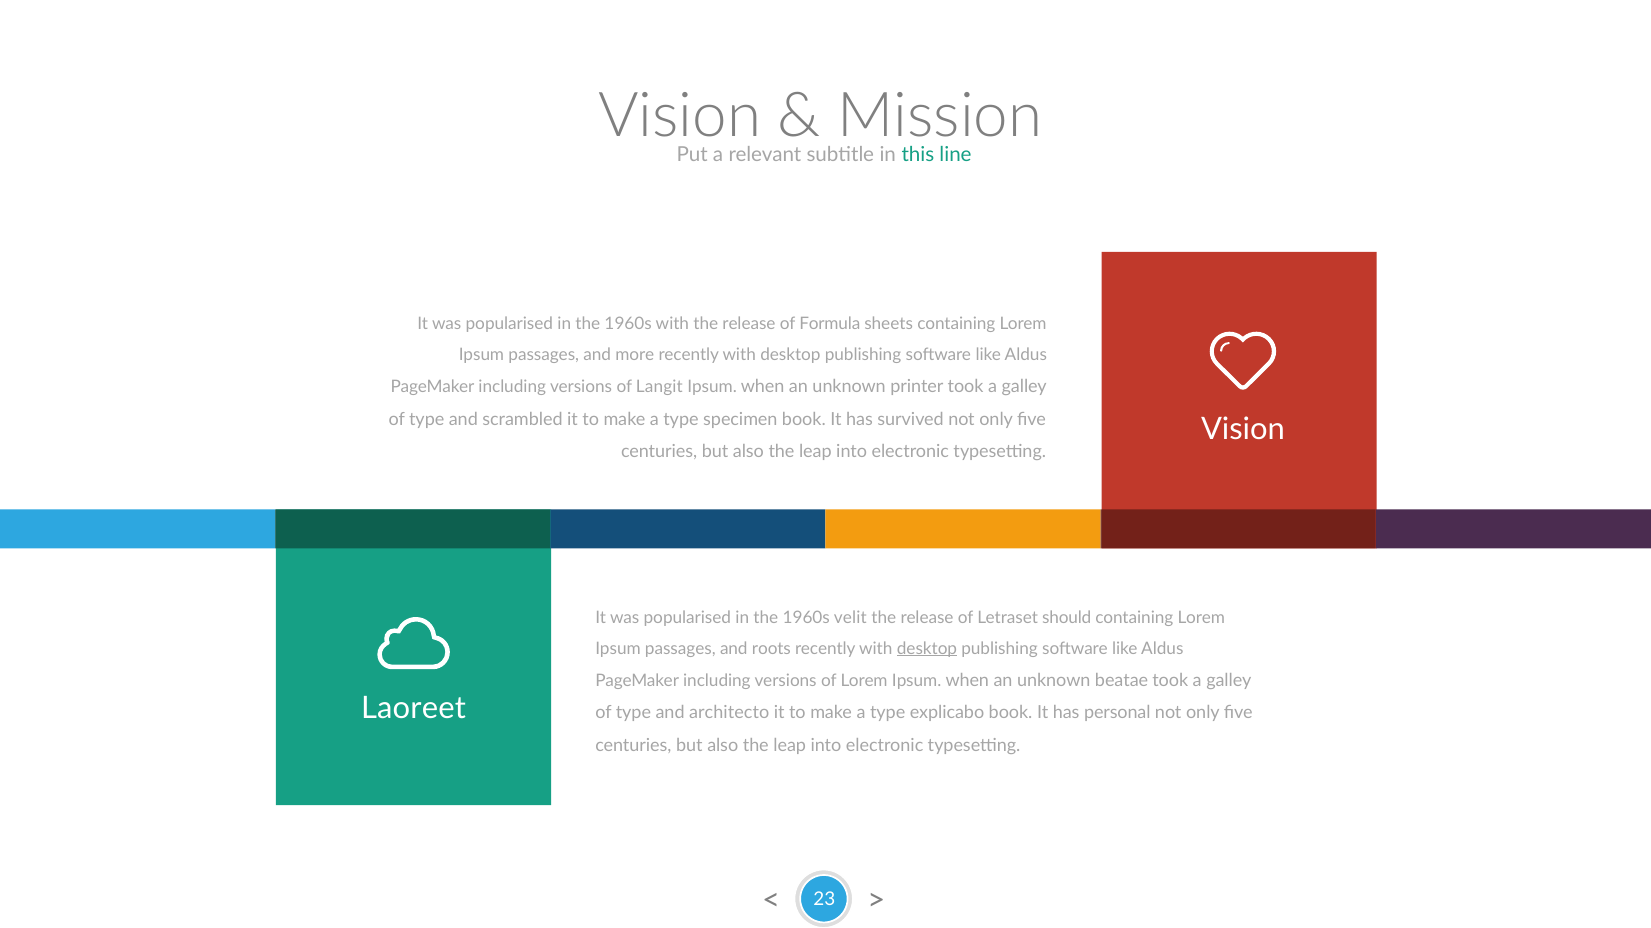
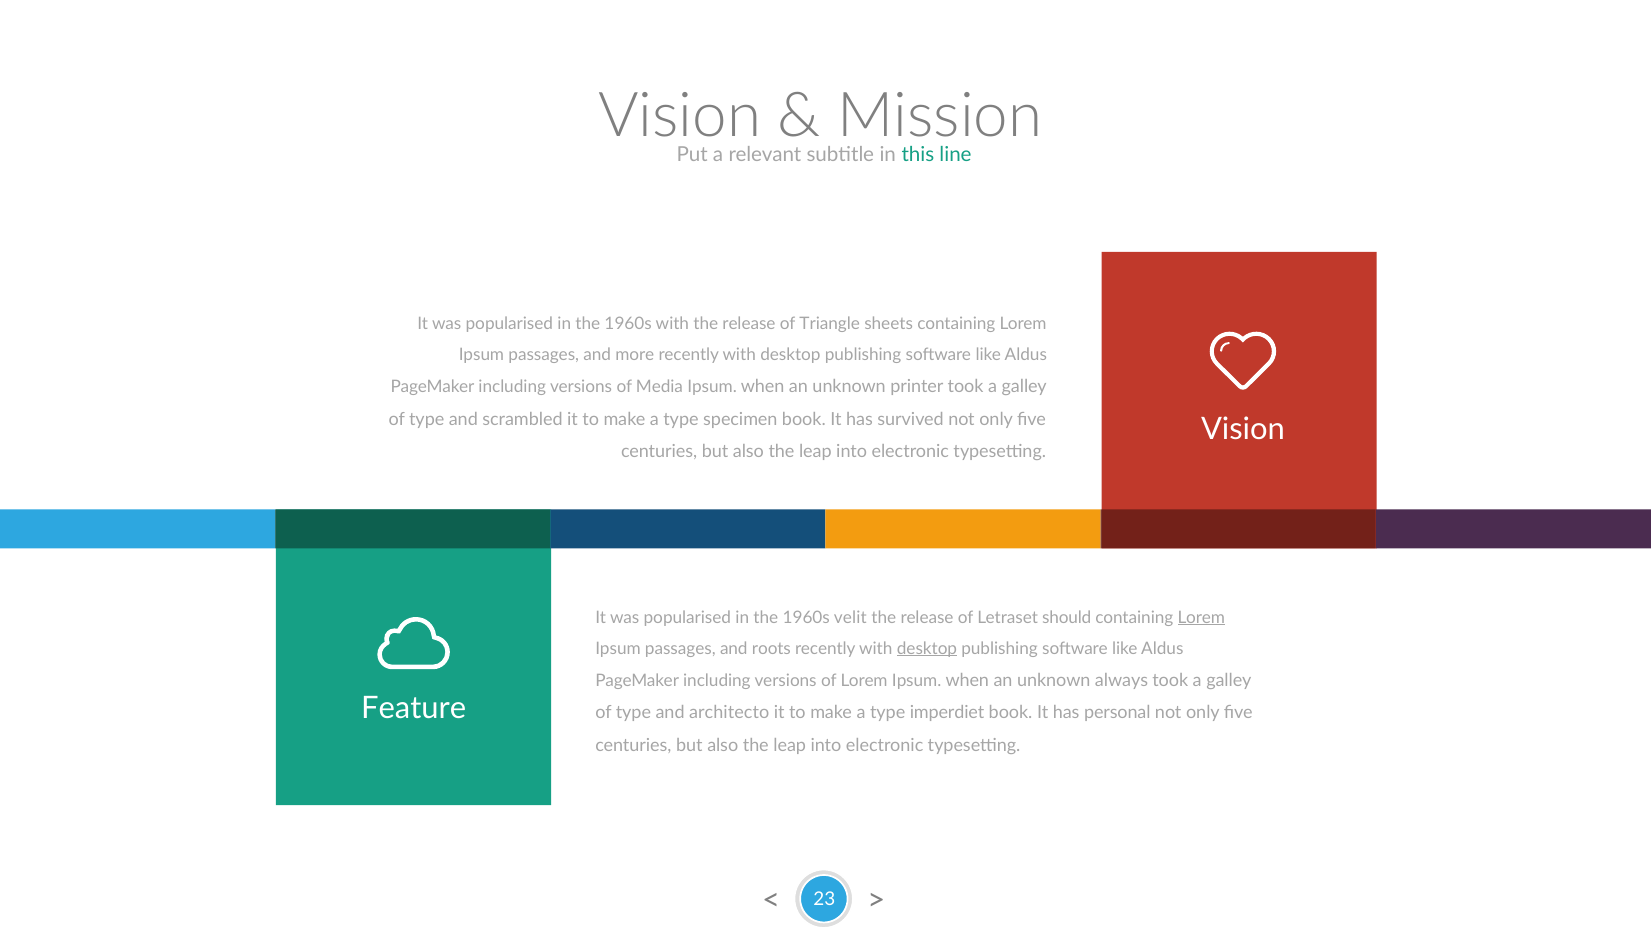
Formula: Formula -> Triangle (830, 324)
Langit: Langit -> Media (659, 387)
Lorem underline: none -> present (1201, 618)
beatae: beatae -> always (1122, 681)
Laoreet: Laoreet -> Feature (414, 709)
explicabo: explicabo -> imperdiet (947, 713)
